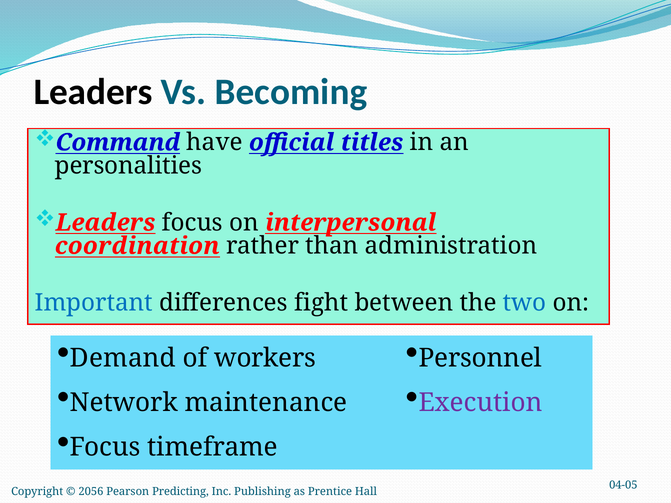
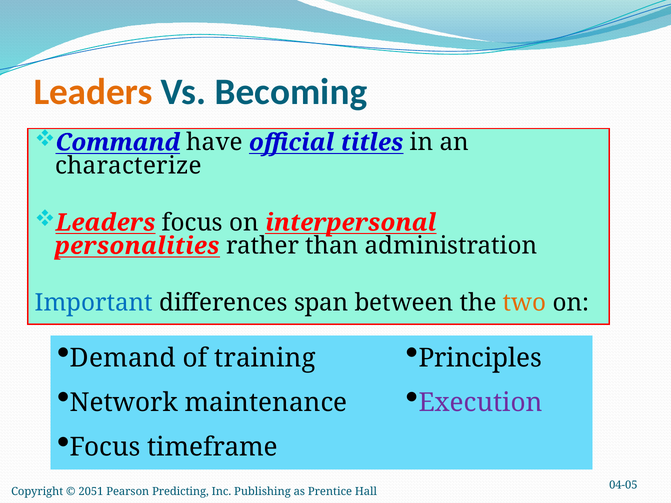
Leaders colour: black -> orange (93, 92)
personalities: personalities -> characterize (128, 166)
coordination: coordination -> personalities (137, 246)
fight: fight -> span (321, 303)
two colour: blue -> orange (525, 303)
workers: workers -> training (265, 358)
Personnel: Personnel -> Principles (480, 358)
2056: 2056 -> 2051 (91, 492)
